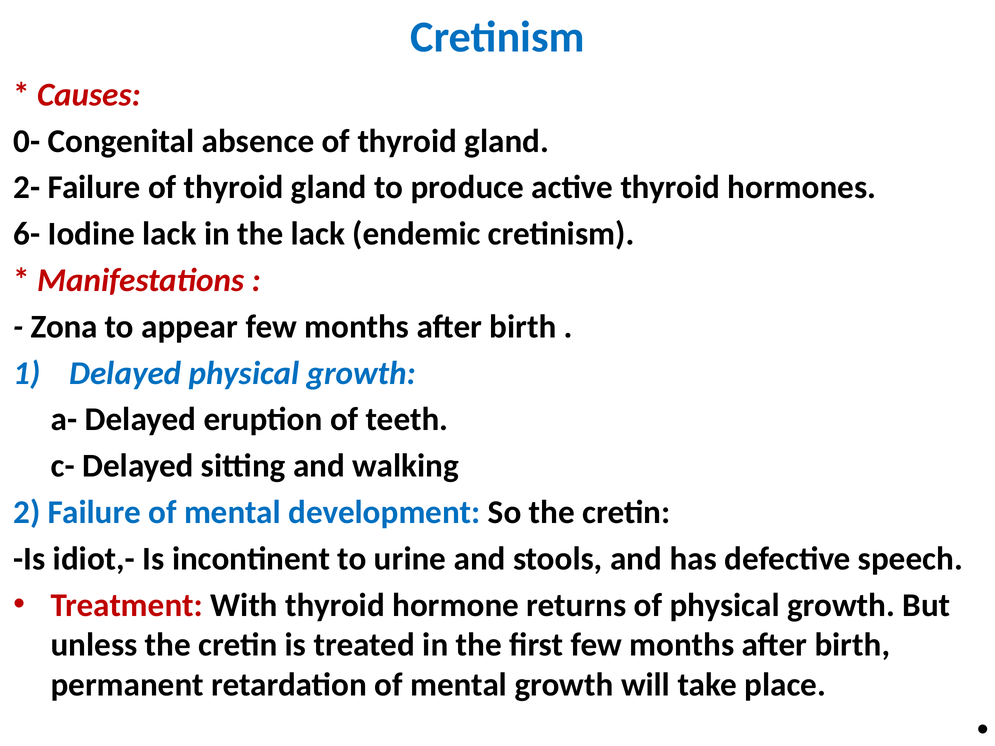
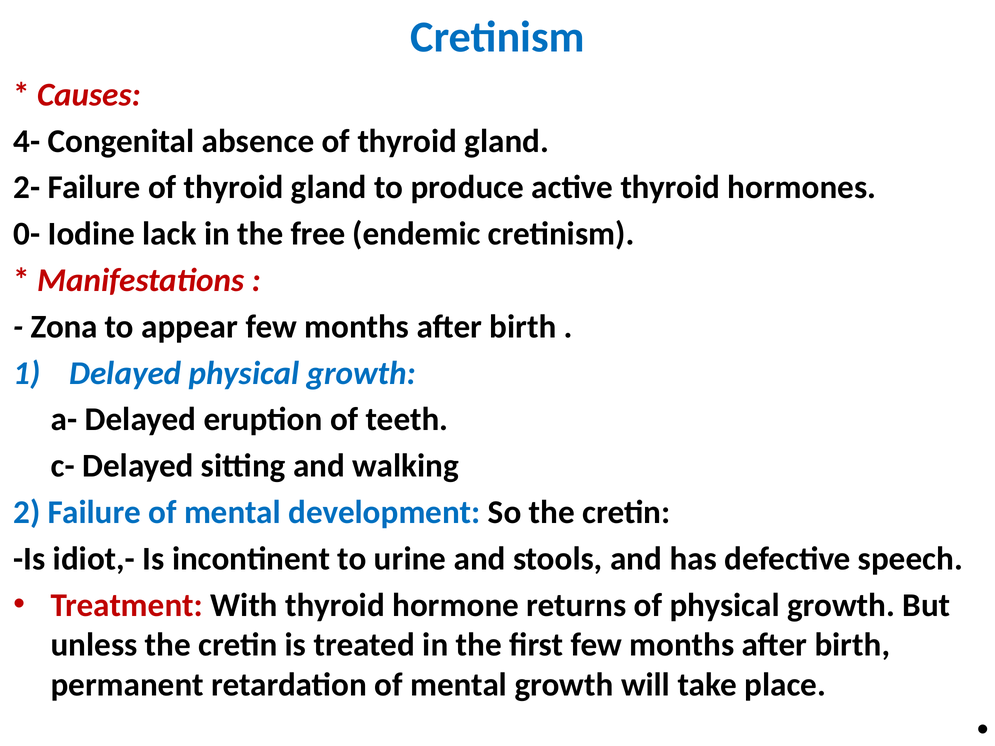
0-: 0- -> 4- (27, 141)
6-: 6- -> 0- (27, 234)
the lack: lack -> free (318, 234)
